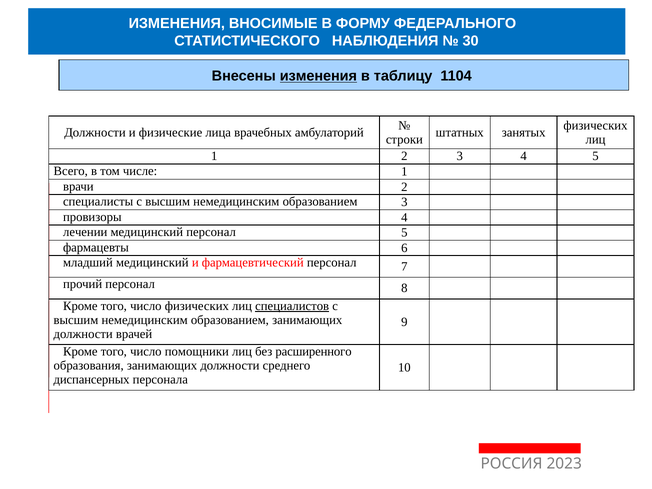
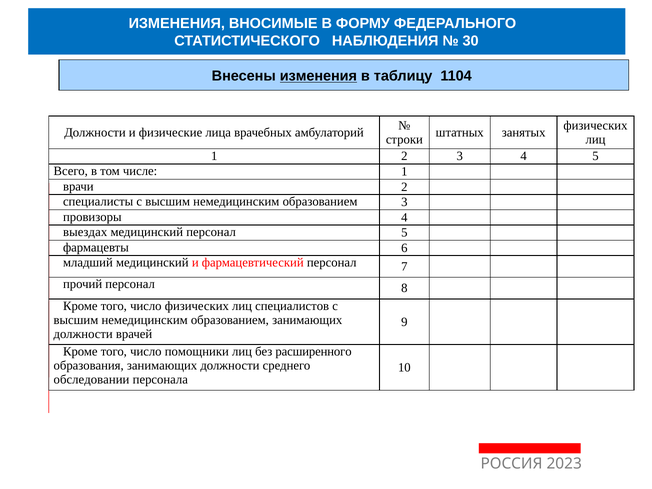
лечении: лечении -> выездах (85, 232)
специалистов underline: present -> none (292, 306)
диспансерных: диспансерных -> обследовании (92, 380)
